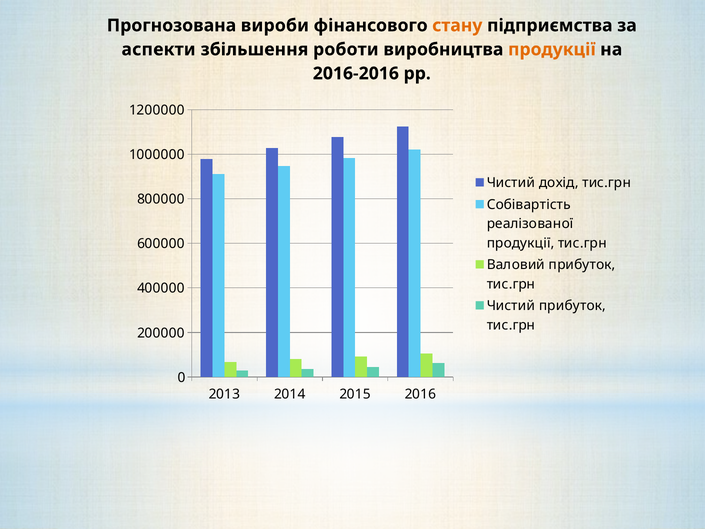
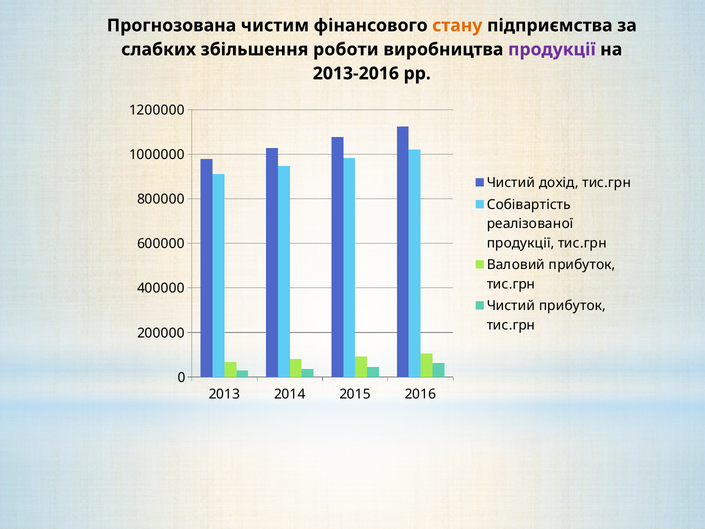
вироби: вироби -> чистим (275, 25)
аспекти: аспекти -> слабких (159, 49)
продукції colour: orange -> purple (552, 49)
2016-2016: 2016-2016 -> 2013-2016 (356, 73)
